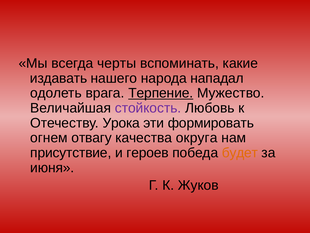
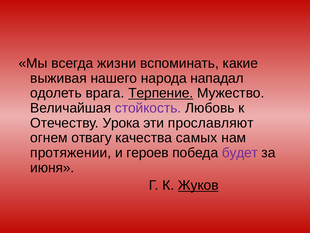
черты: черты -> жизни (117, 63)
издавать: издавать -> выживая (59, 78)
формировать: формировать -> прославляют (211, 123)
округа: округа -> самых (197, 138)
присутствие: присутствие -> протяжении (71, 153)
будет colour: orange -> purple (240, 153)
Жуков underline: none -> present (198, 185)
